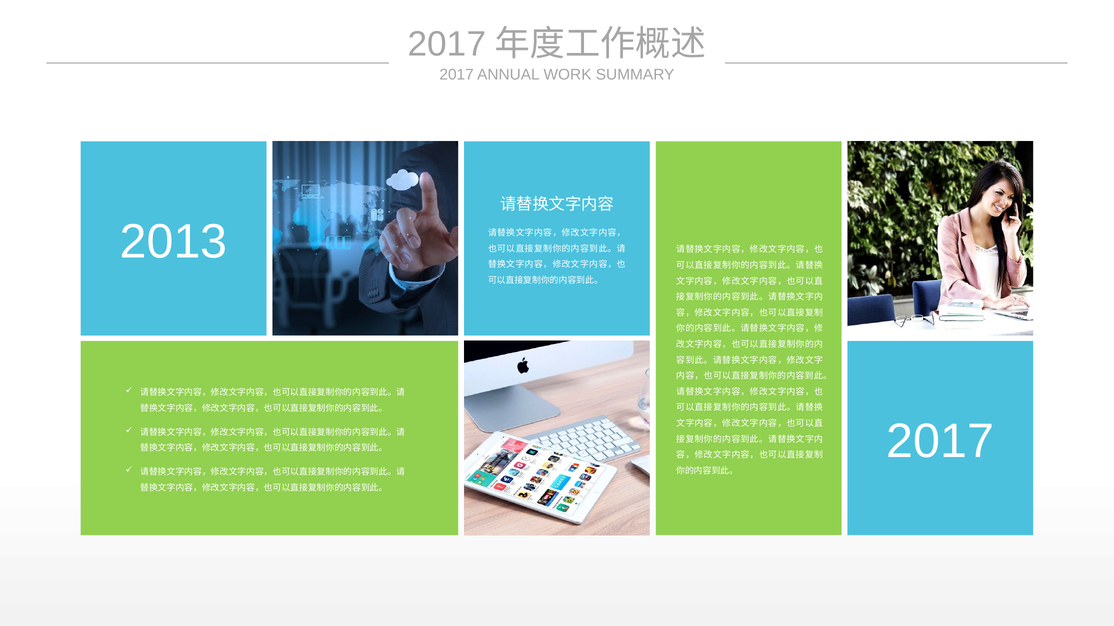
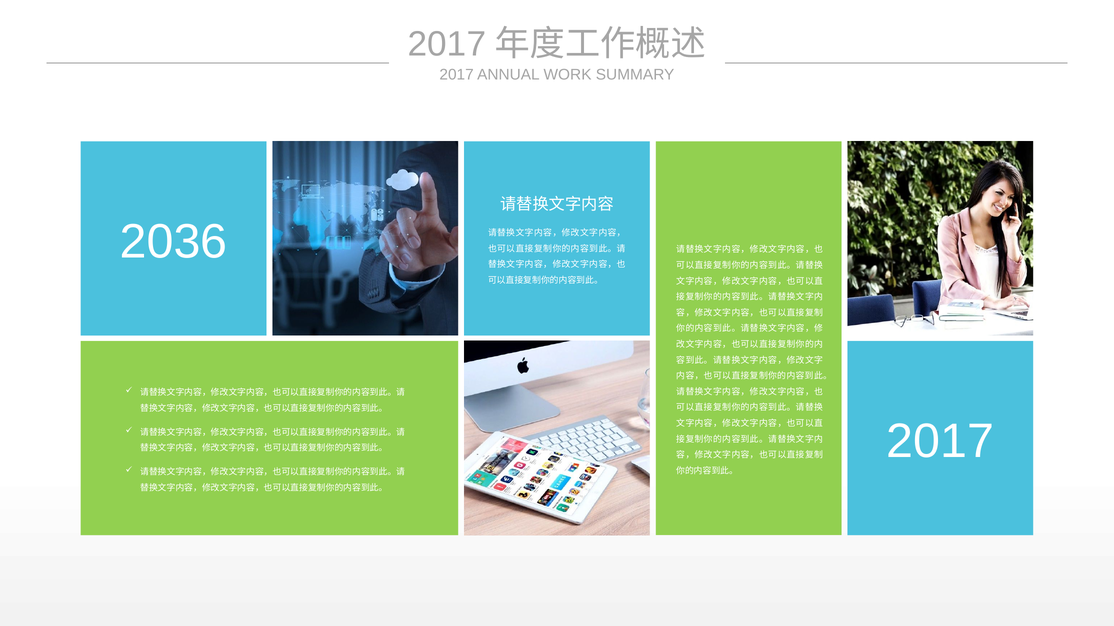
2013: 2013 -> 2036 (174, 242)
